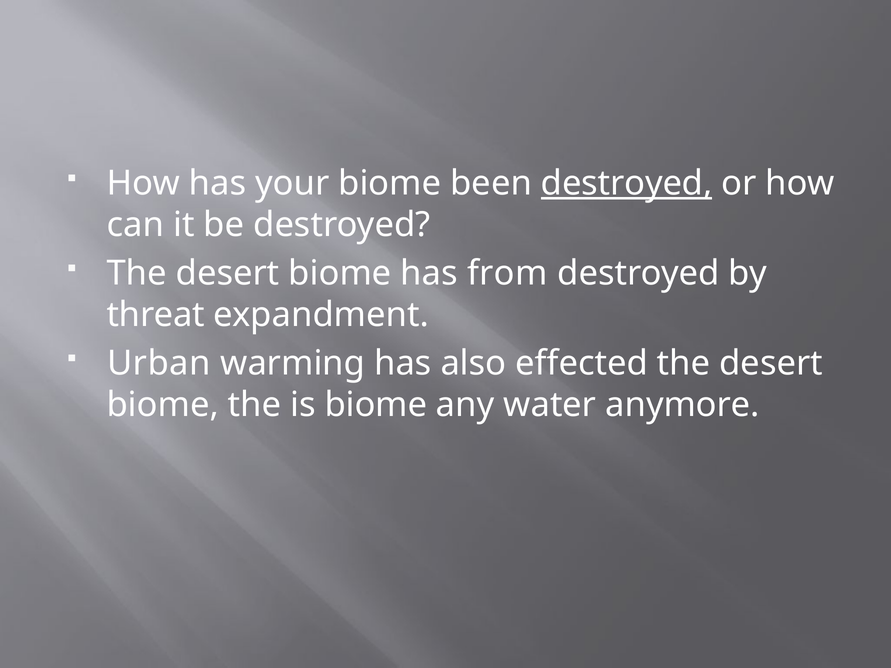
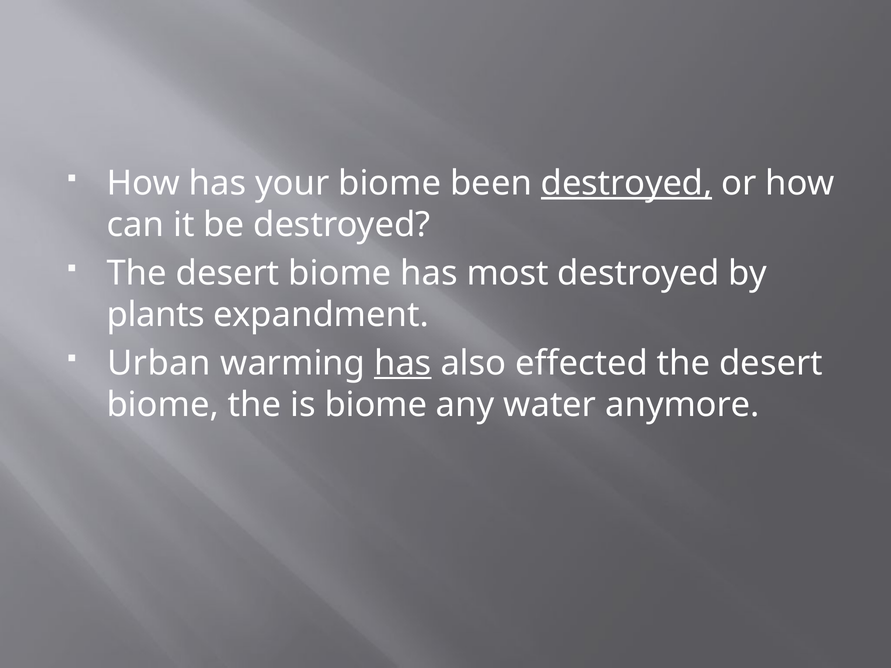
from: from -> most (508, 273)
threat: threat -> plants (156, 315)
has underline: none -> present (403, 363)
